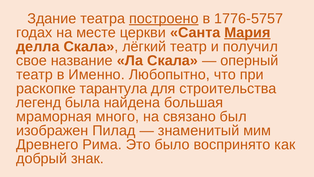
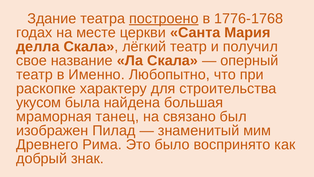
1776-5757: 1776-5757 -> 1776-1768 (249, 18)
Мария underline: present -> none (247, 32)
тарантула: тарантула -> характеру (113, 88)
легенд: легенд -> укусом (39, 102)
много: много -> танец (117, 116)
